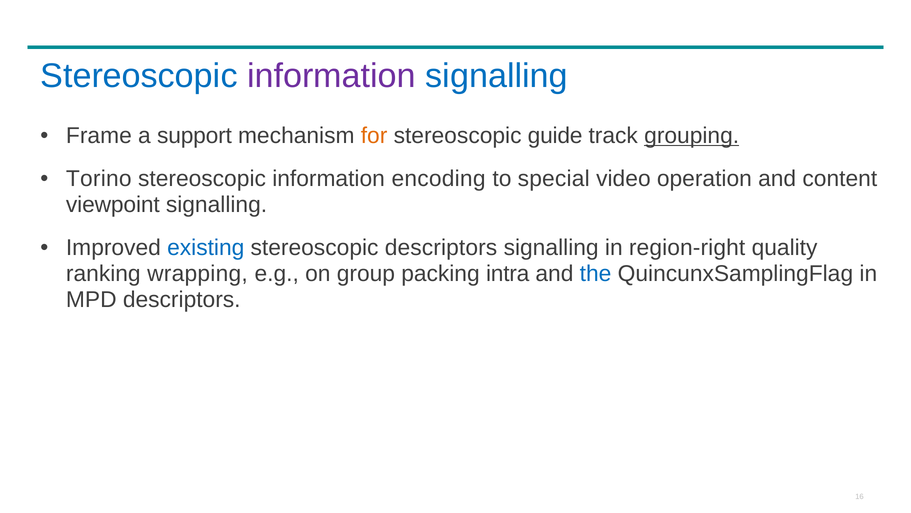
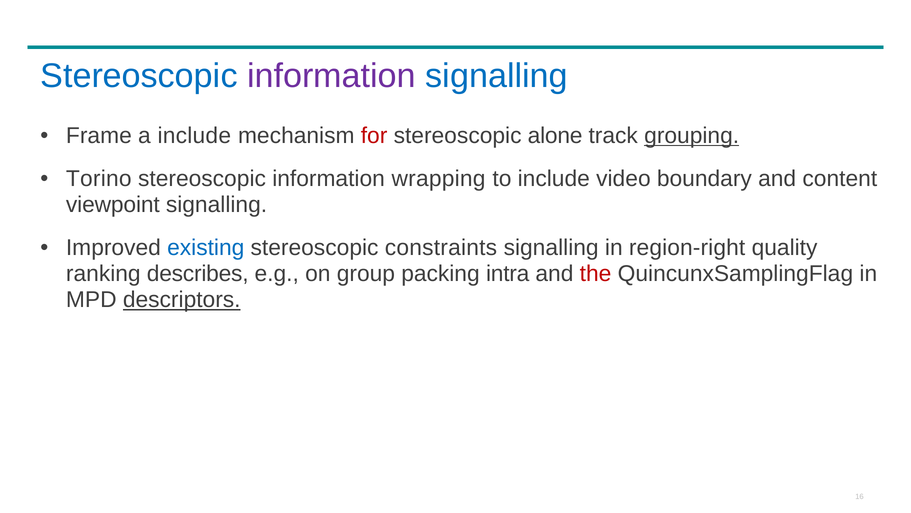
a support: support -> include (194, 136)
for colour: orange -> red (374, 136)
guide: guide -> alone (555, 136)
encoding: encoding -> wrapping (439, 179)
to special: special -> include (554, 179)
operation: operation -> boundary (704, 179)
stereoscopic descriptors: descriptors -> constraints (441, 248)
wrapping: wrapping -> describes (198, 274)
the colour: blue -> red (596, 274)
descriptors underline: none -> present (182, 300)
